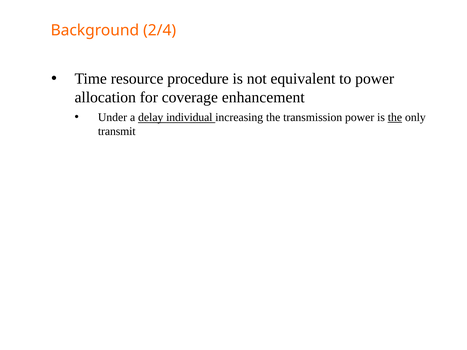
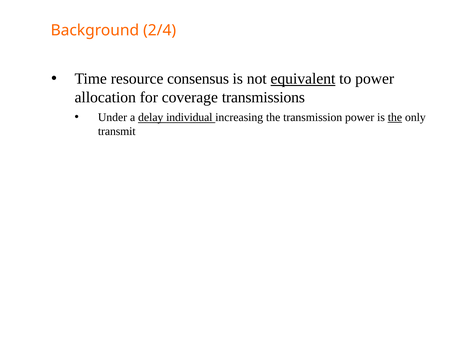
procedure: procedure -> consensus (198, 79)
equivalent underline: none -> present (303, 79)
enhancement: enhancement -> transmissions (263, 98)
